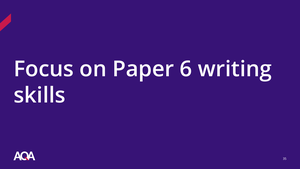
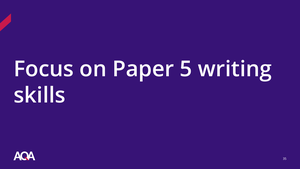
6: 6 -> 5 (186, 69)
